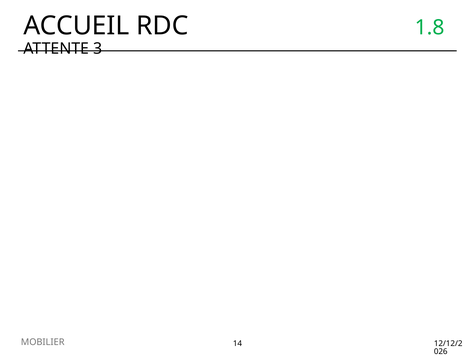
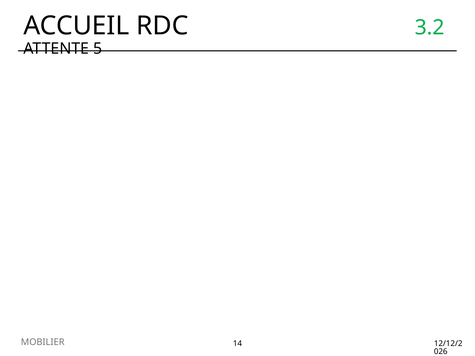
1.8: 1.8 -> 3.2 (430, 27)
3: 3 -> 5 (98, 49)
